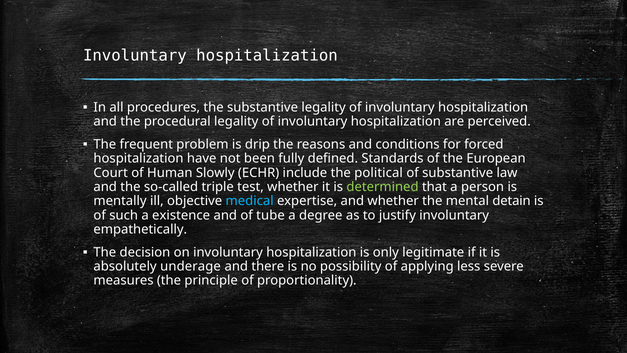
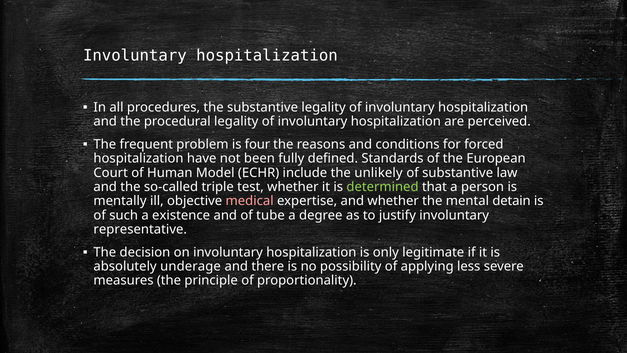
drip: drip -> four (257, 144)
Slowly: Slowly -> Model (215, 173)
political: political -> unlikely (379, 173)
medical colour: light blue -> pink (250, 201)
empathetically: empathetically -> representative (140, 229)
